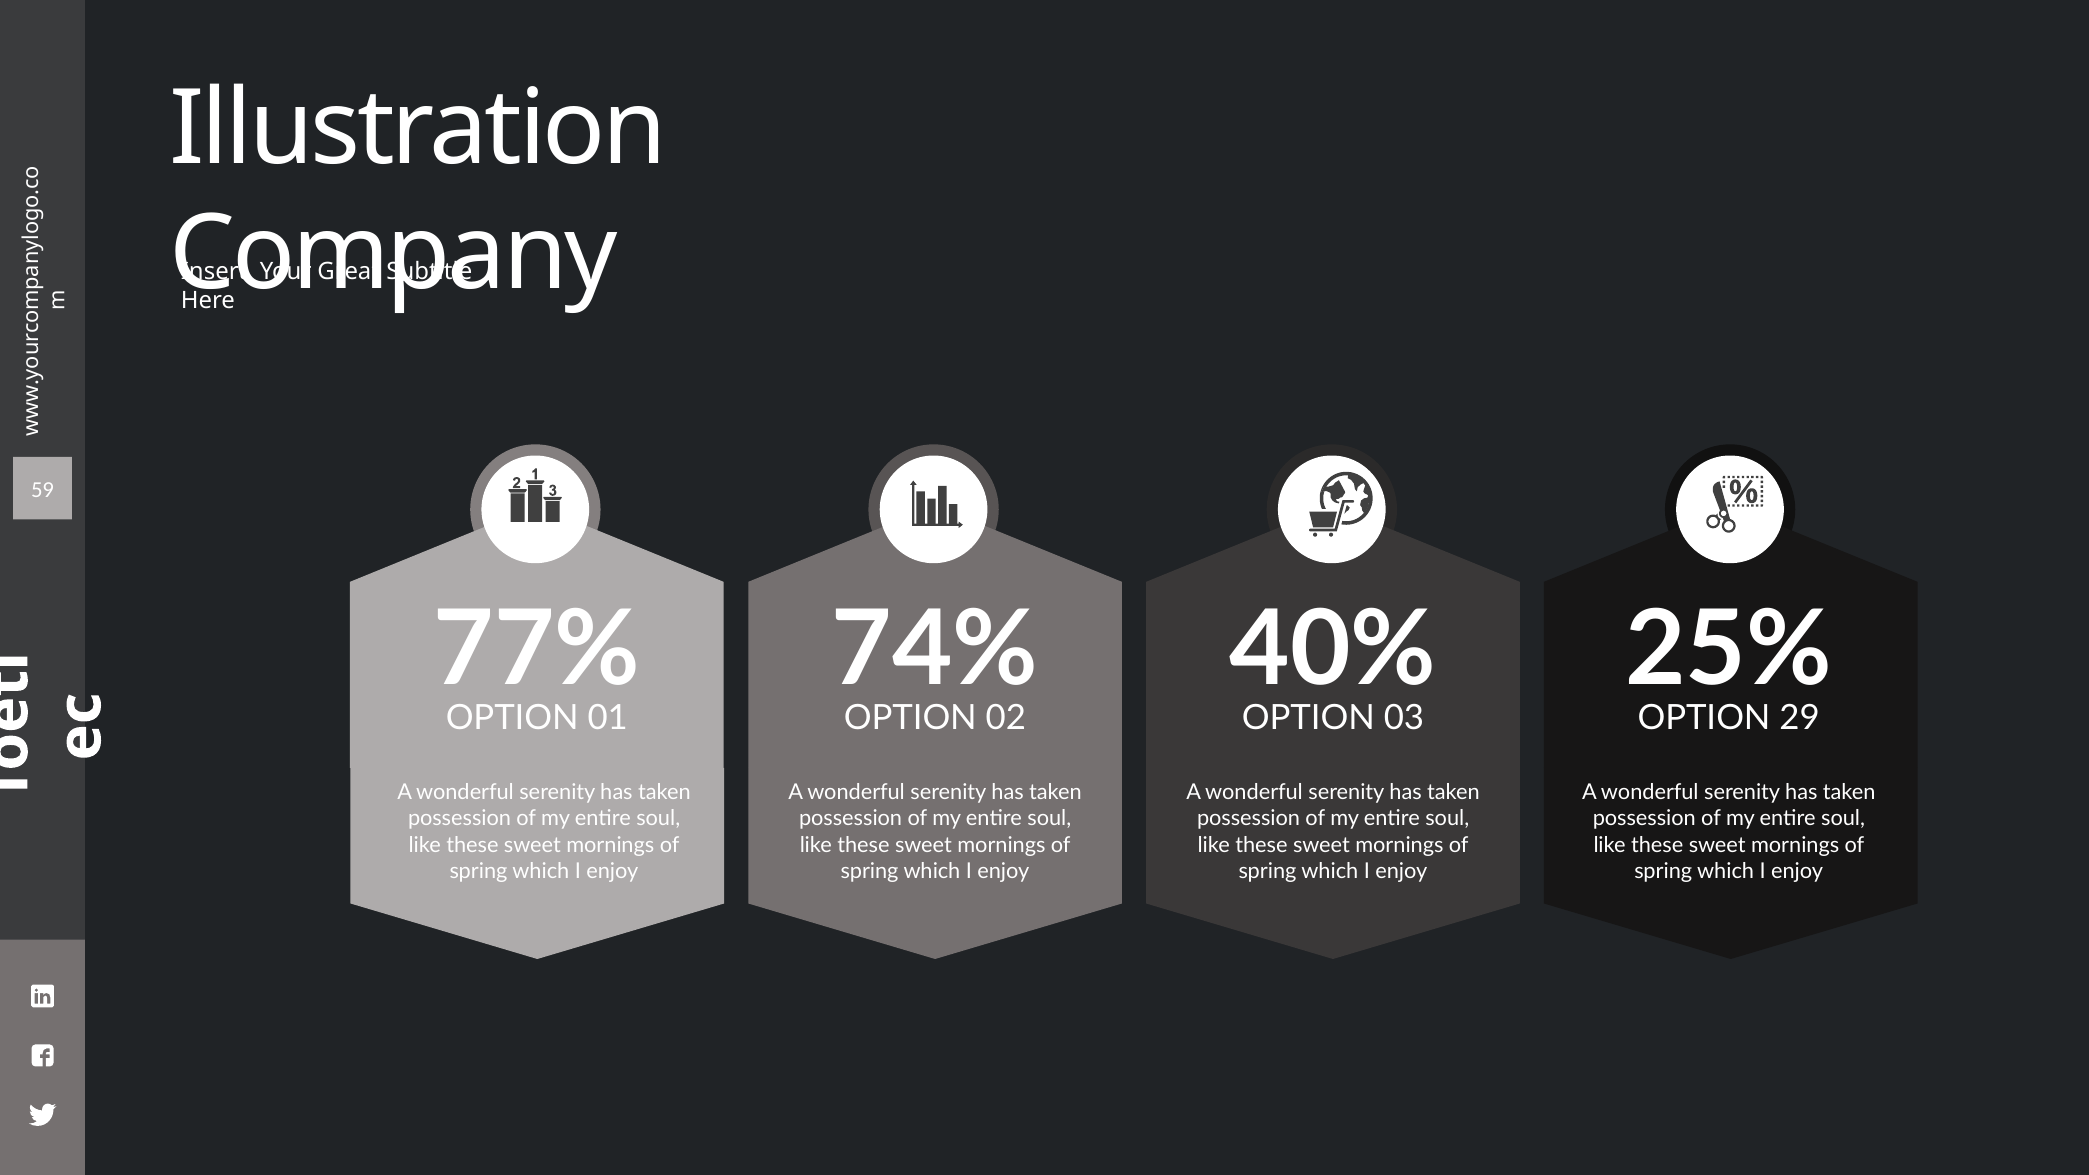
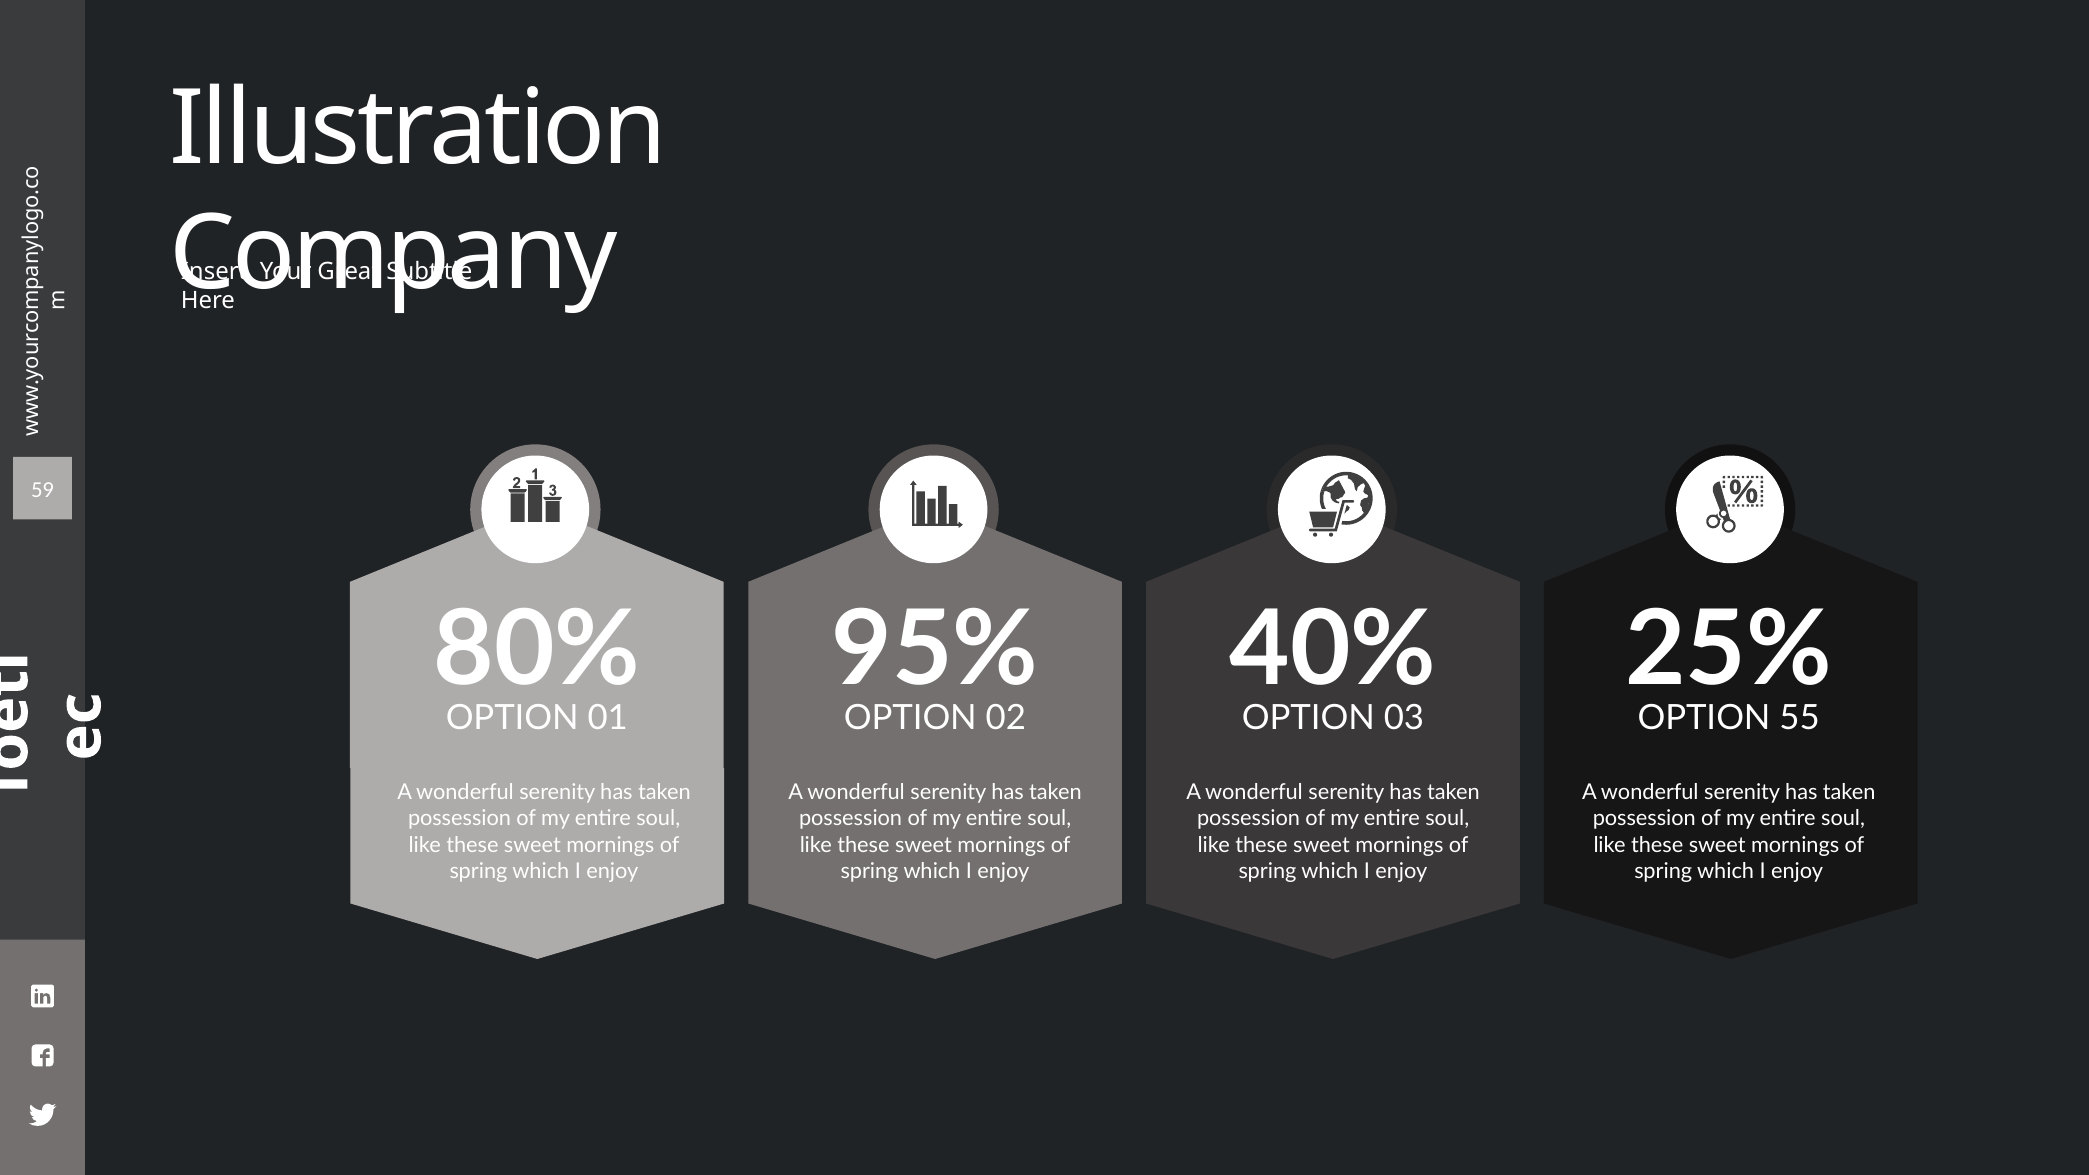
77%: 77% -> 80% (537, 650)
74%: 74% -> 95% (935, 650)
29: 29 -> 55 (1800, 718)
